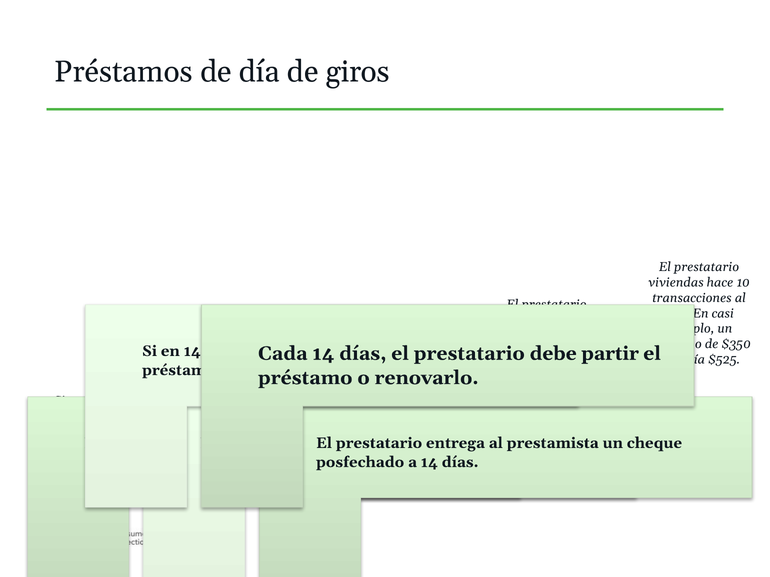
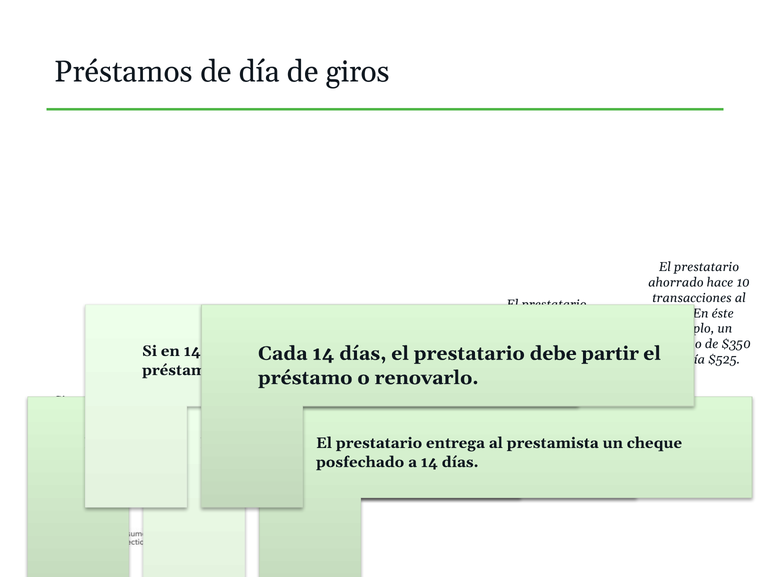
viviendas: viviendas -> ahorrado (676, 283)
casi: casi -> éste (723, 314)
